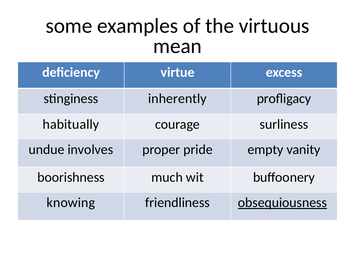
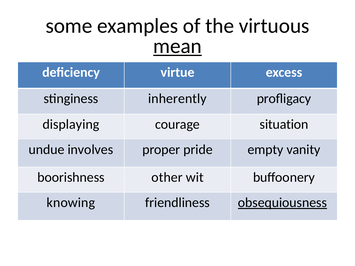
mean underline: none -> present (178, 46)
habitually: habitually -> displaying (71, 124)
surliness: surliness -> situation (284, 124)
much: much -> other (167, 178)
